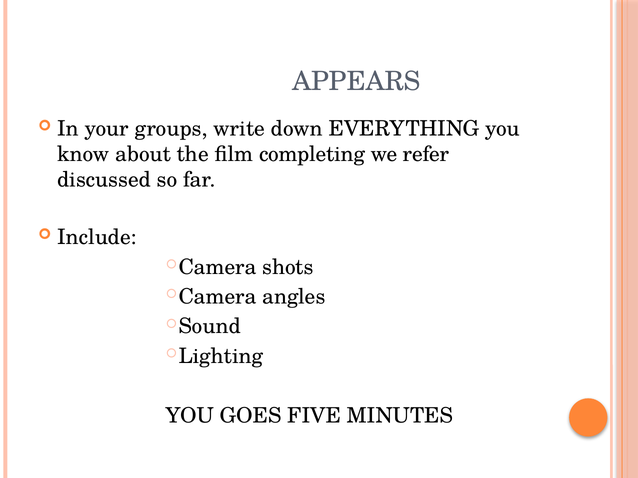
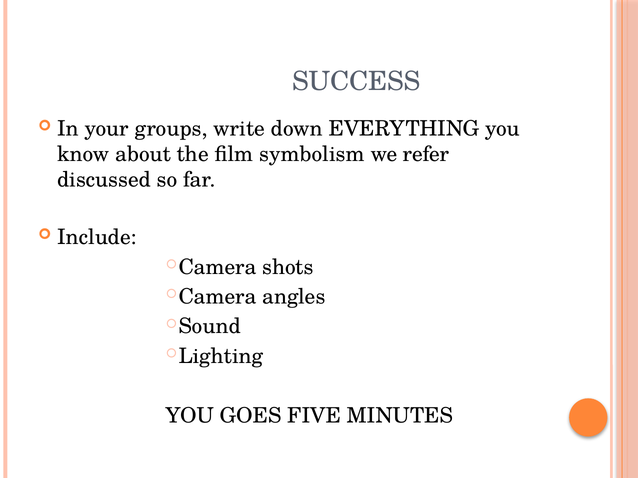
APPEARS: APPEARS -> SUCCESS (356, 82)
completing: completing -> symbolism (312, 155)
